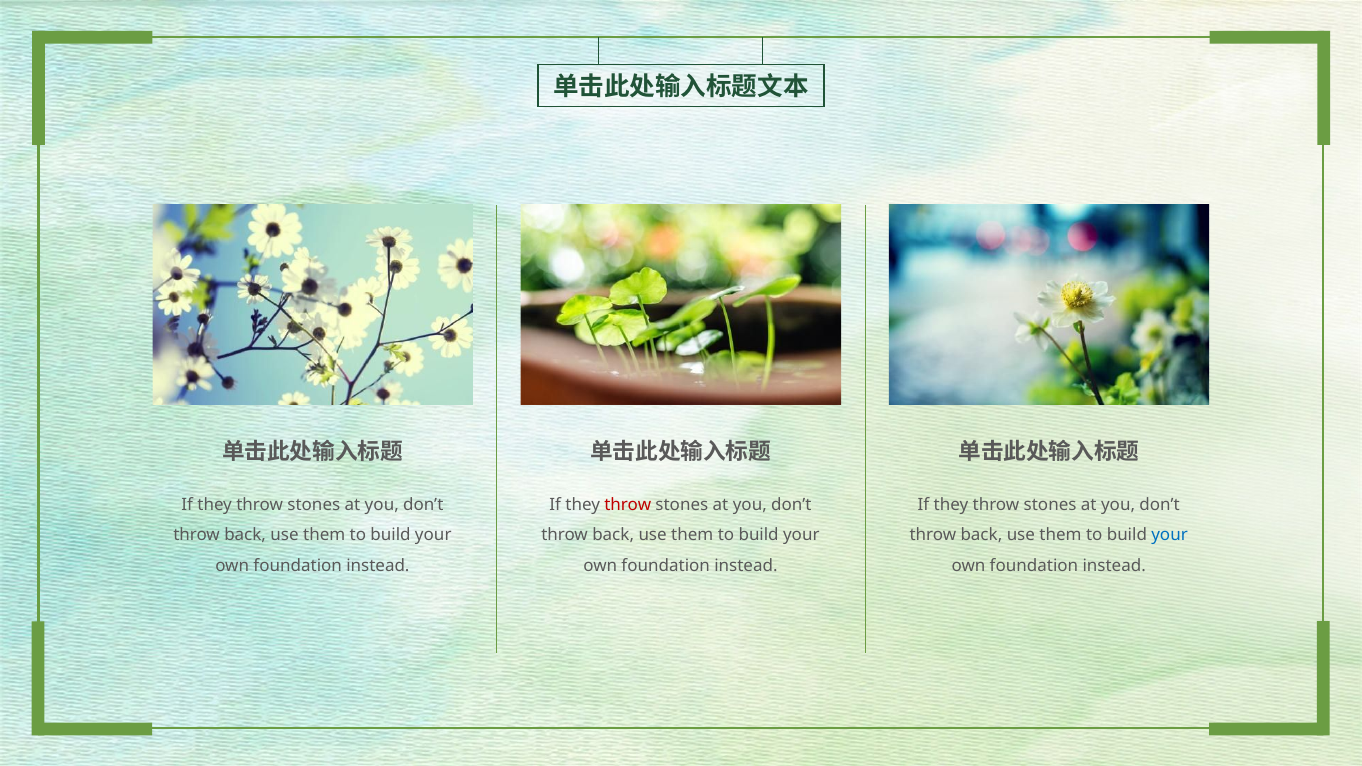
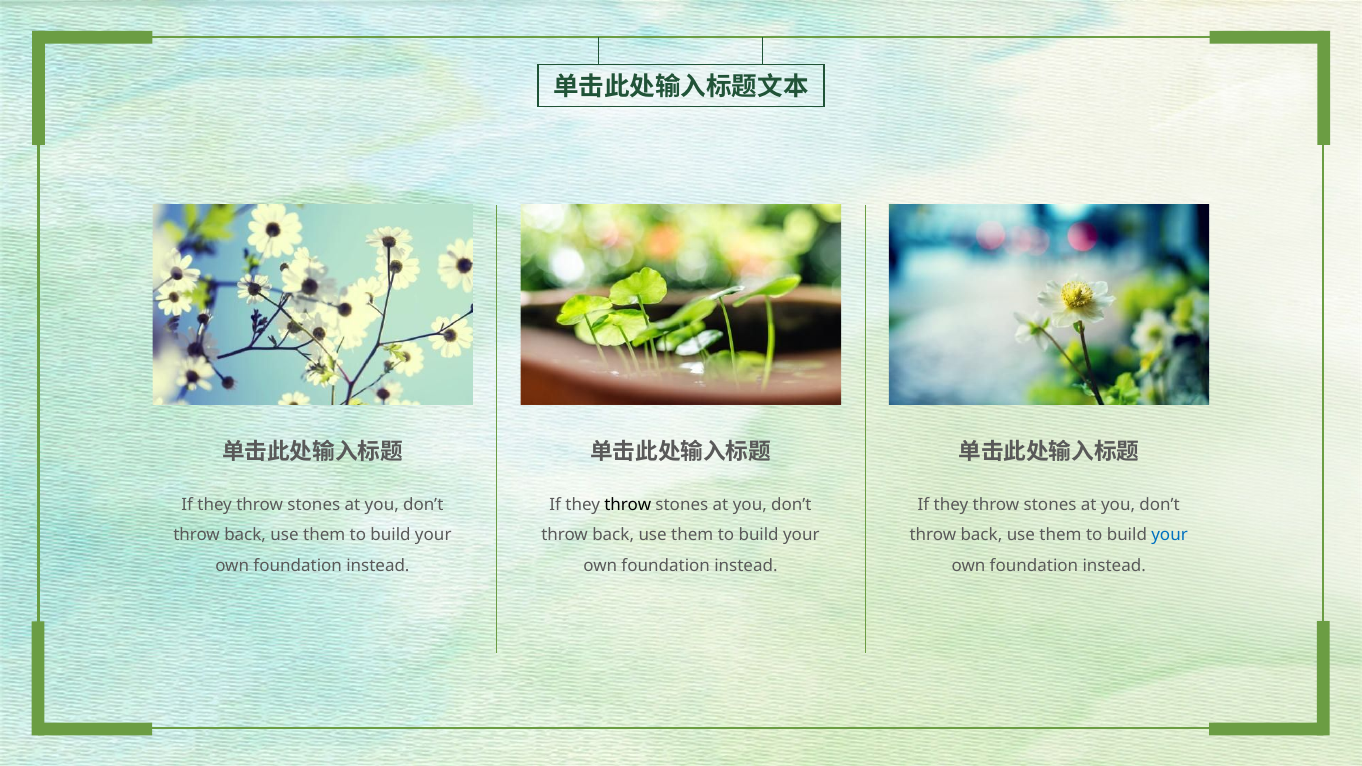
throw colour: red -> black (628, 505)
